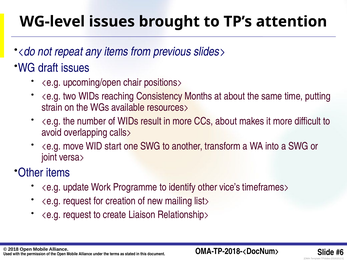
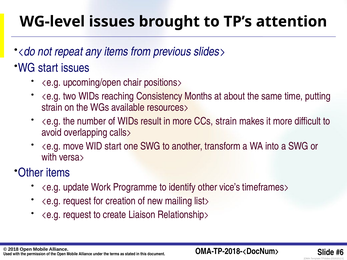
WG draft: draft -> start (48, 68)
CCs about: about -> strain (226, 121)
joint: joint -> with (49, 157)
